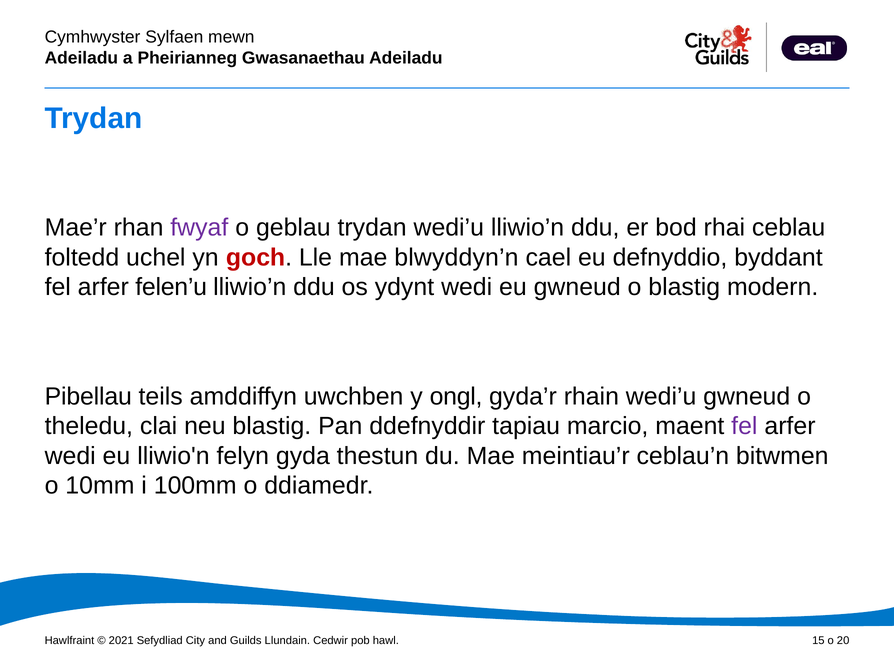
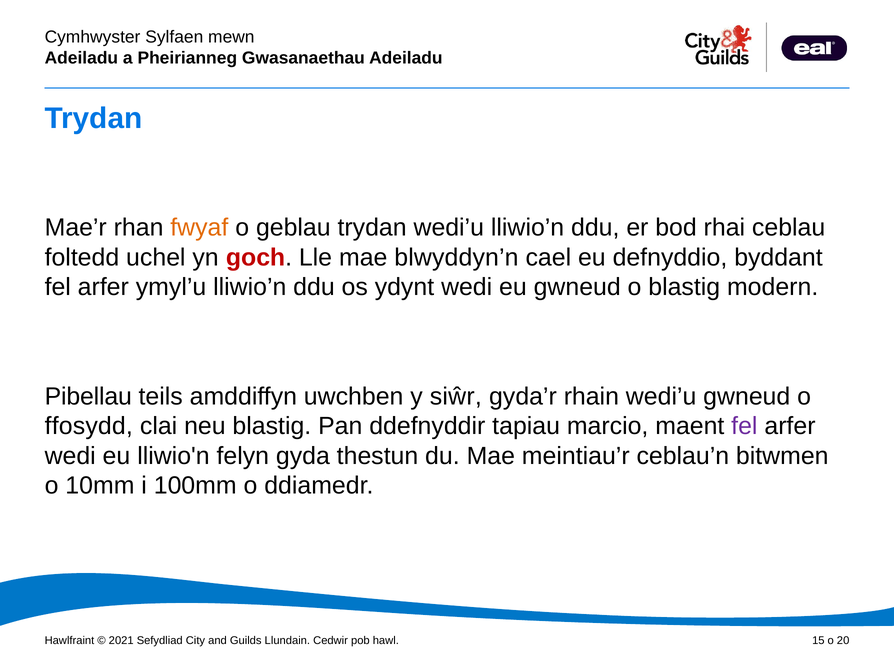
fwyaf colour: purple -> orange (199, 228)
felen’u: felen’u -> ymyl’u (171, 287)
ongl: ongl -> siŵr (456, 397)
theledu: theledu -> ffosydd (89, 427)
